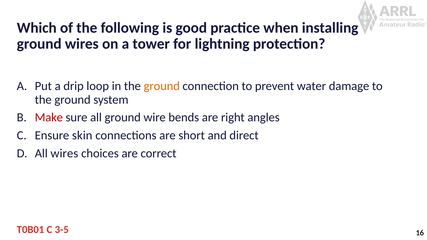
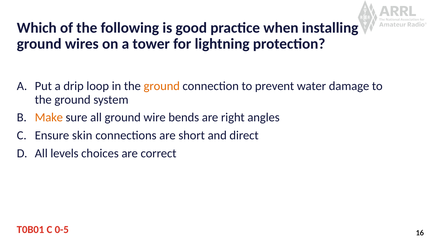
Make colour: red -> orange (49, 118)
All wires: wires -> levels (65, 153)
3-5: 3-5 -> 0-5 (62, 230)
